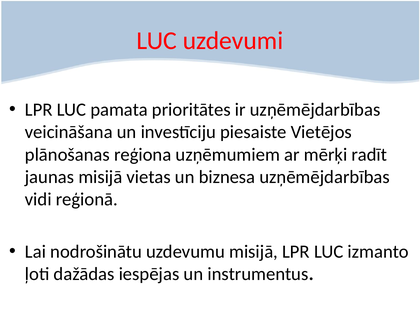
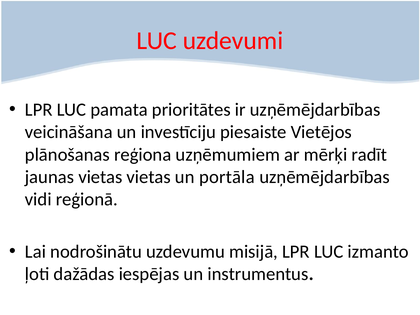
jaunas misijā: misijā -> vietas (100, 177)
biznesa: biznesa -> portāla (227, 177)
